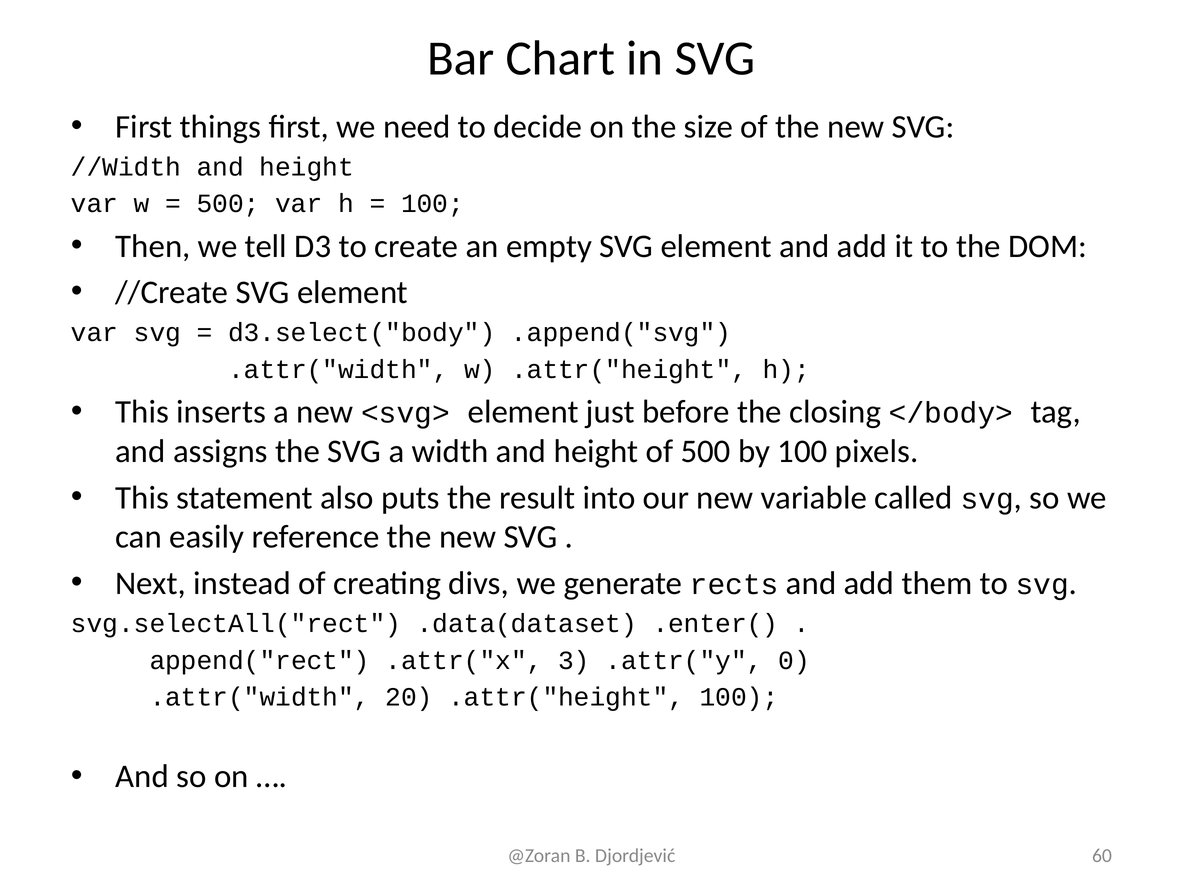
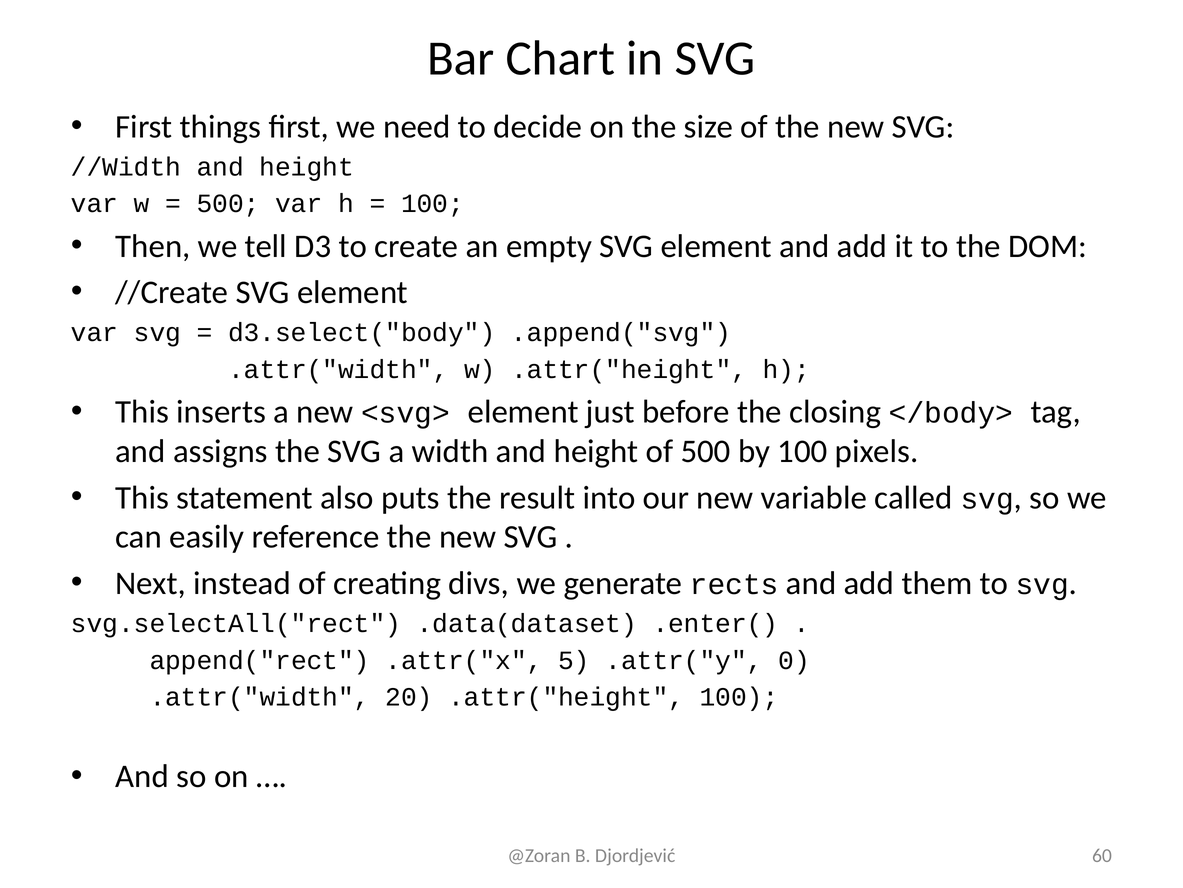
3: 3 -> 5 (574, 660)
